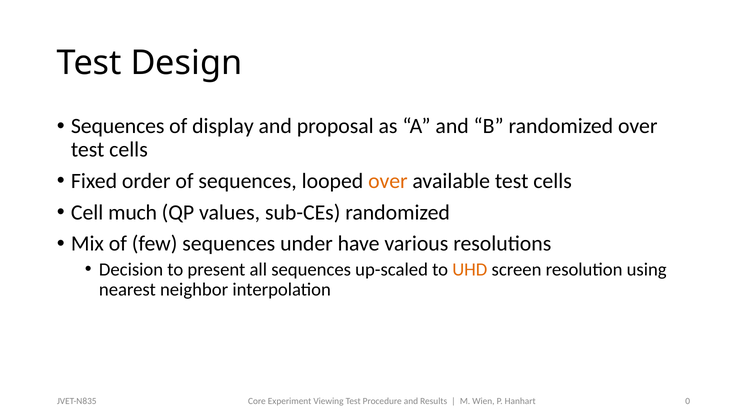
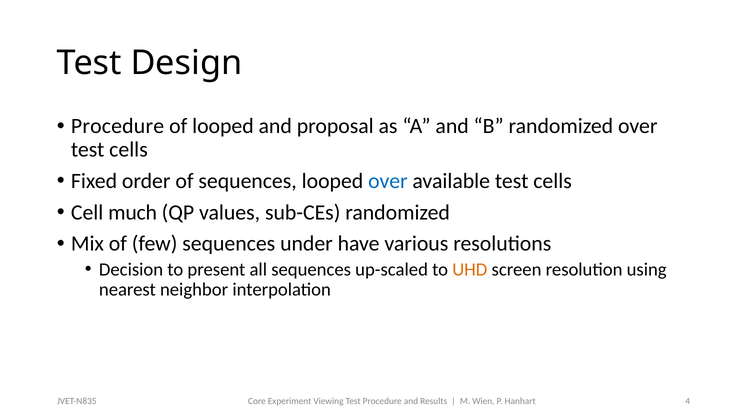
Sequences: Sequences -> Procedure (118, 126)
of display: display -> looped (223, 126)
over colour: orange -> blue (388, 181)
0: 0 -> 4 (688, 401)
